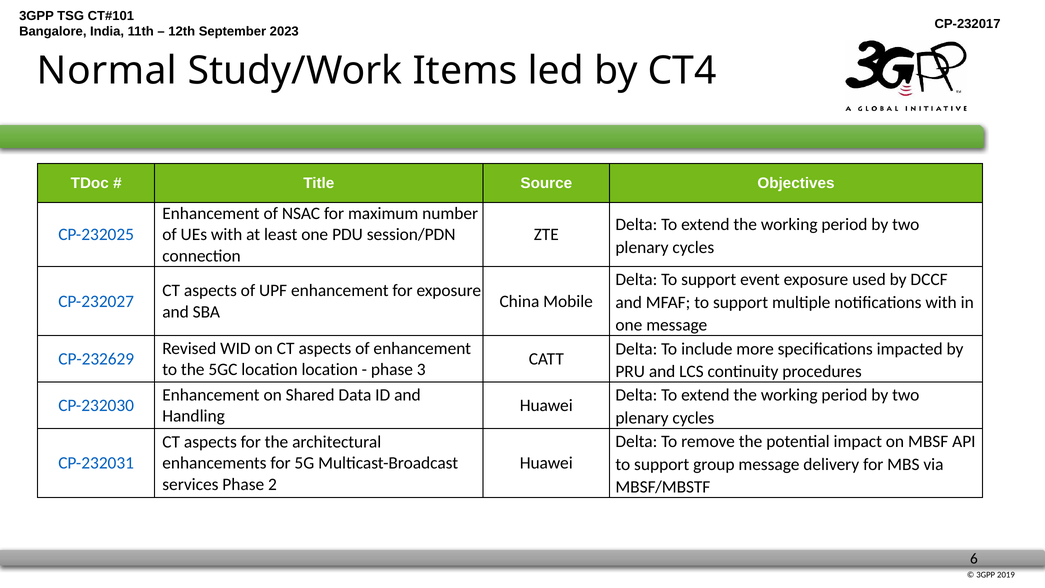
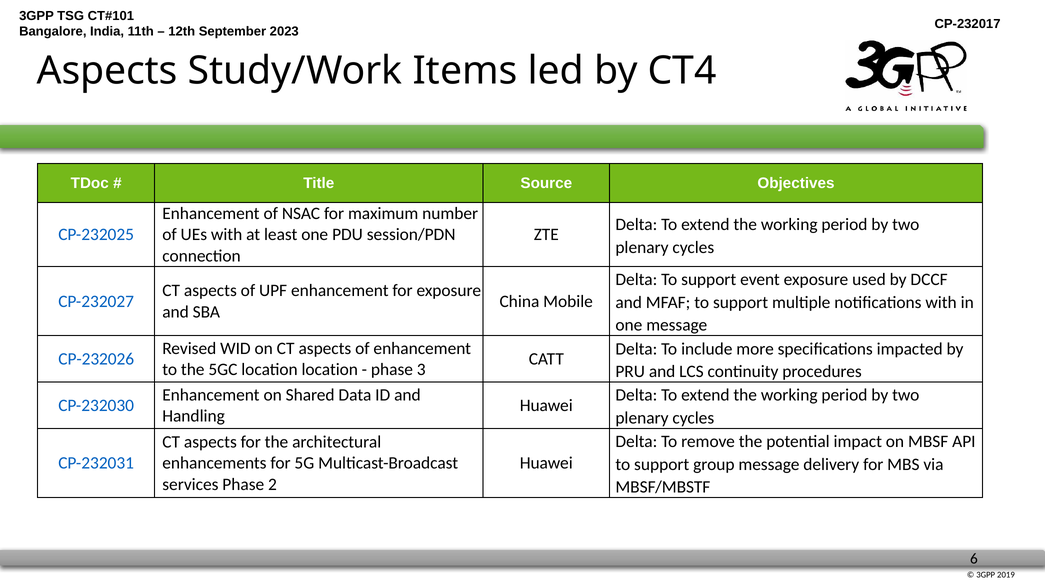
Normal: Normal -> Aspects (107, 71)
CP-232629: CP-232629 -> CP-232026 (96, 359)
